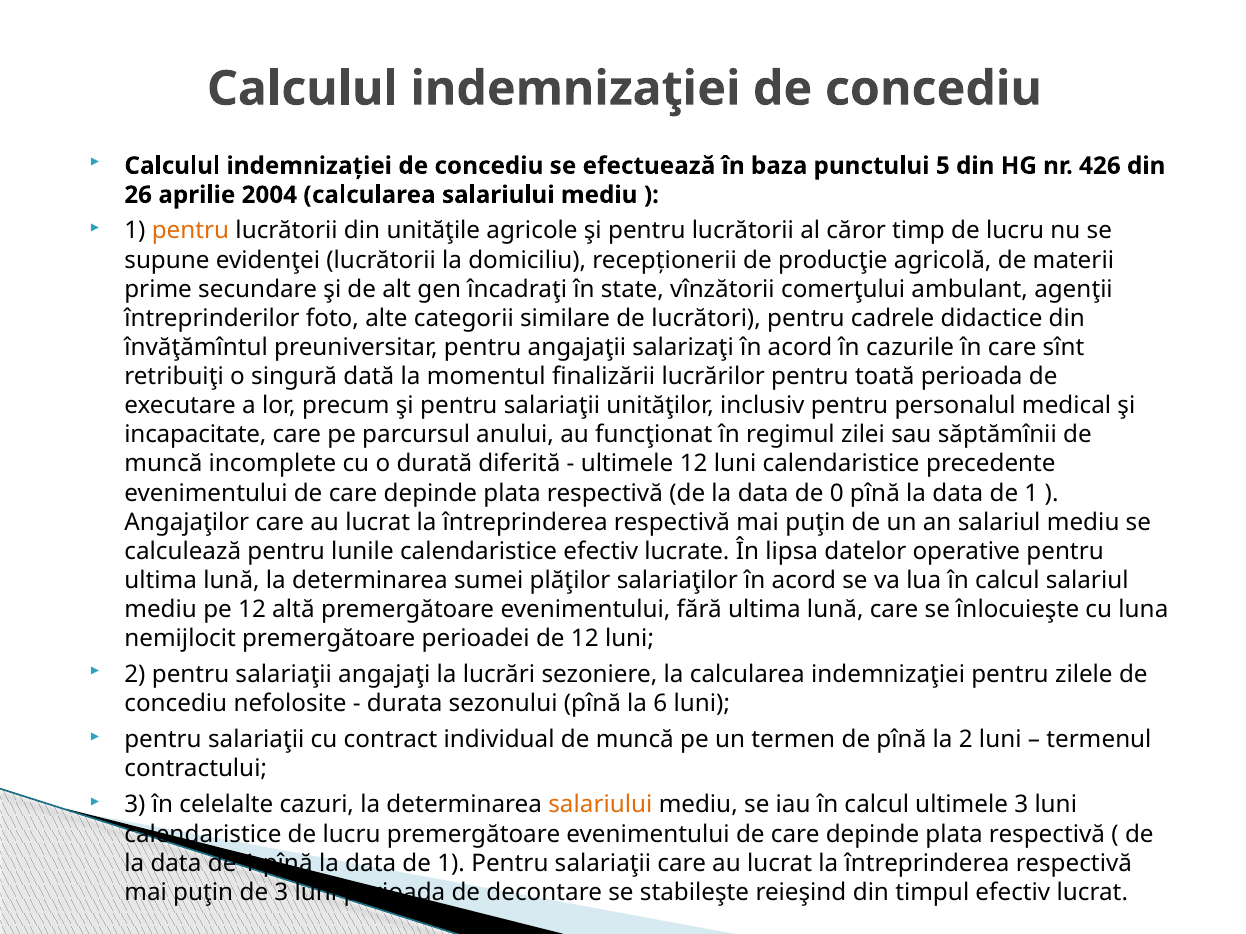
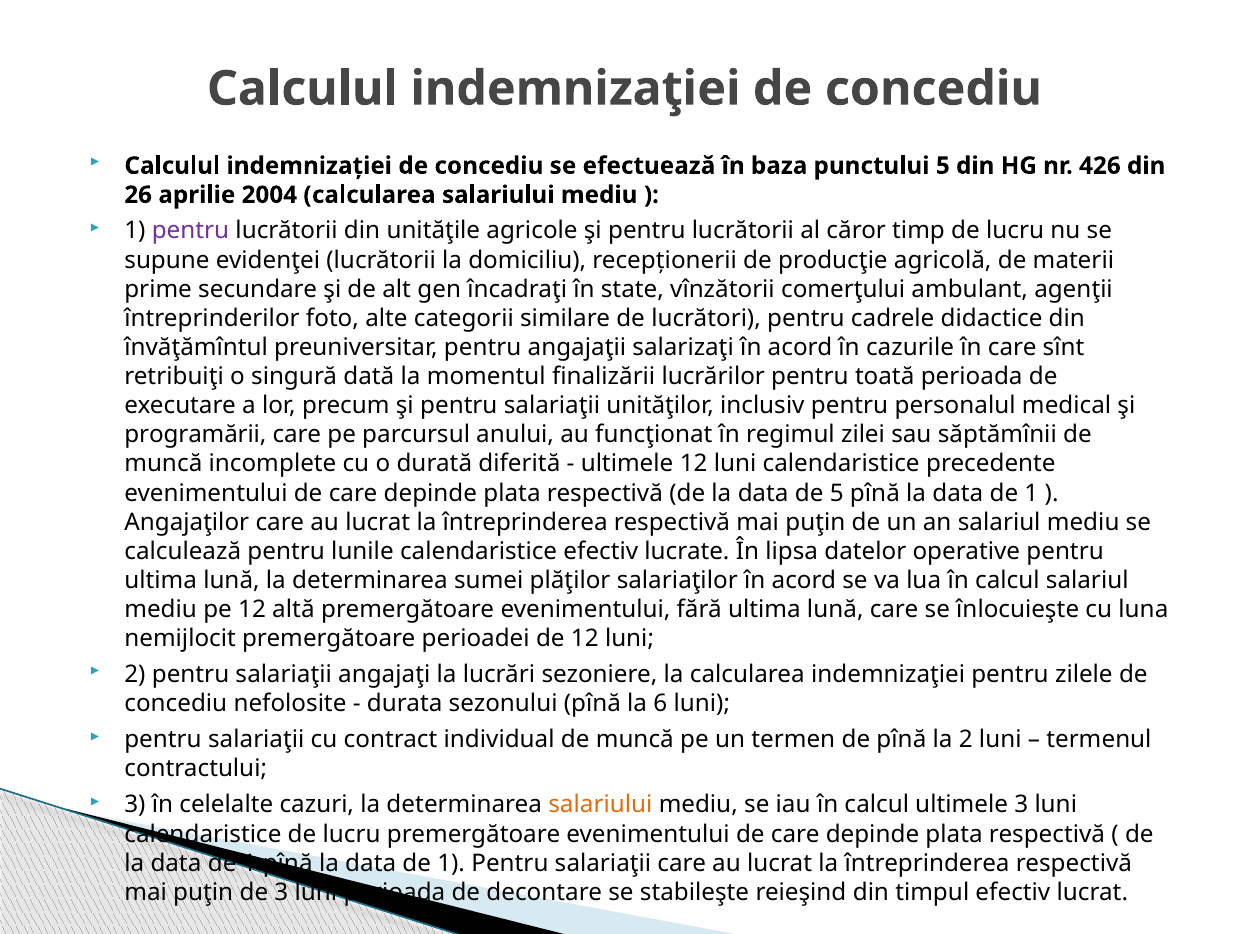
pentru colour: orange -> purple (191, 231)
incapacitate: incapacitate -> programării (195, 435)
de 0: 0 -> 5 (837, 493)
